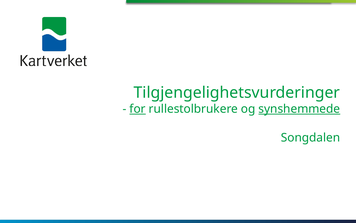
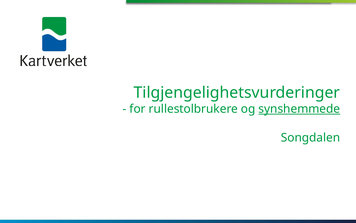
for underline: present -> none (138, 109)
